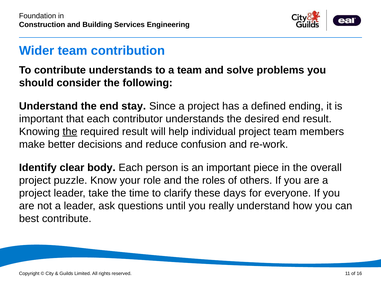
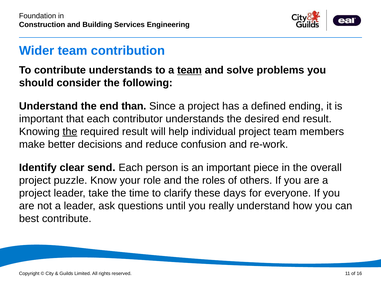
team underline: none -> present (189, 70)
stay: stay -> than (134, 106)
body: body -> send (101, 168)
